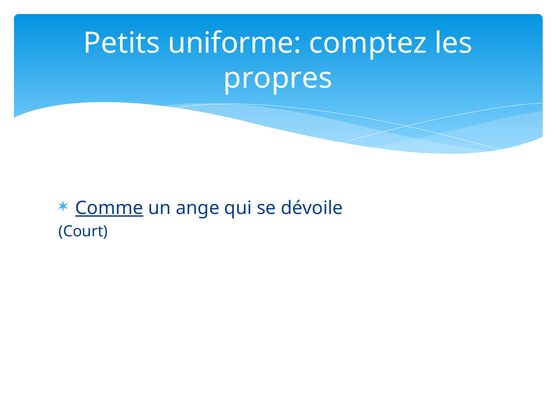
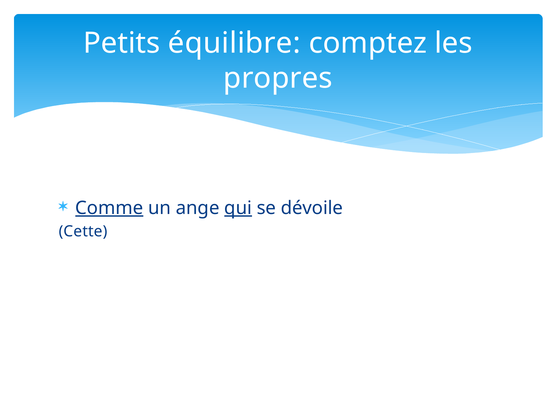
uniforme: uniforme -> équilibre (234, 43)
qui underline: none -> present (238, 208)
Court: Court -> Cette (83, 231)
